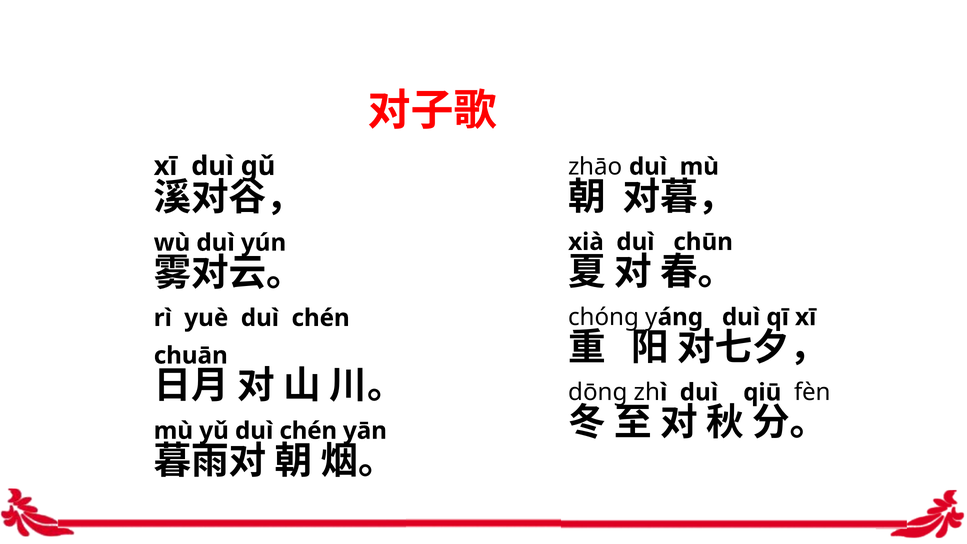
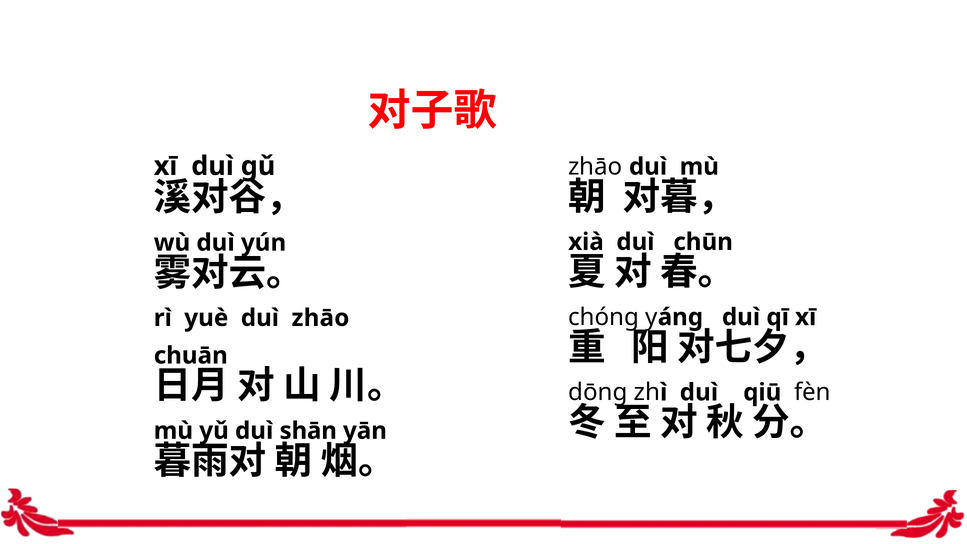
yuè duì chén: chén -> zhāo (320, 318)
yǔ duì chén: chén -> shān (308, 431)
